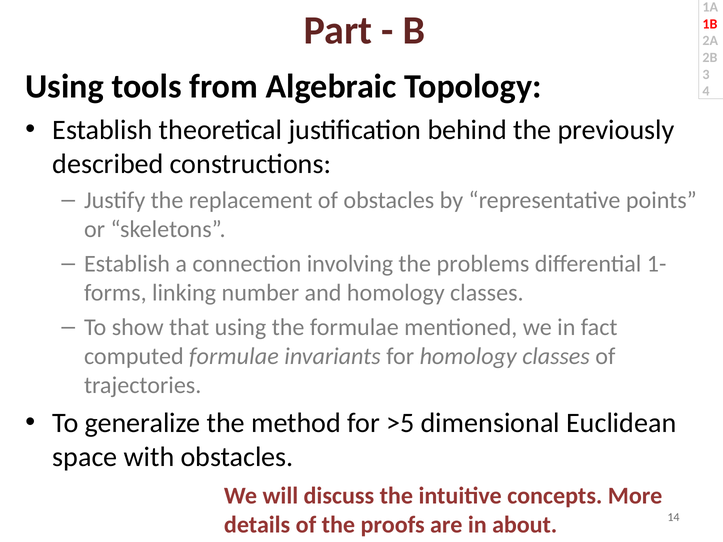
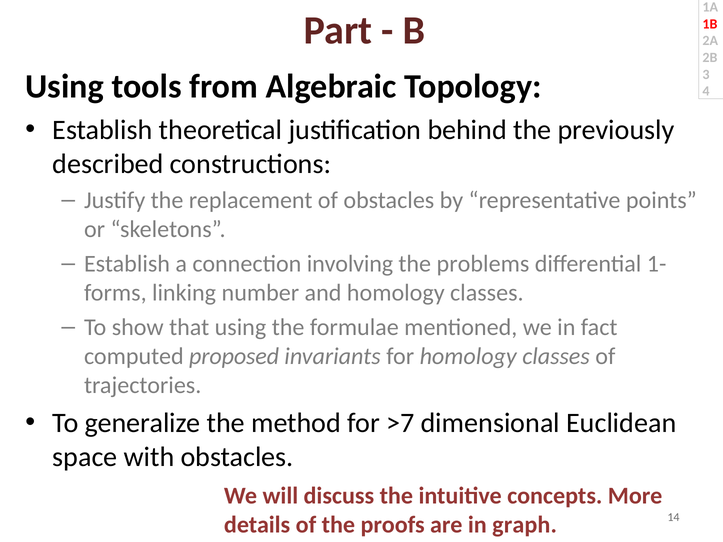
computed formulae: formulae -> proposed (234, 356)
>5: >5 -> >7 (400, 423)
about: about -> graph (525, 525)
